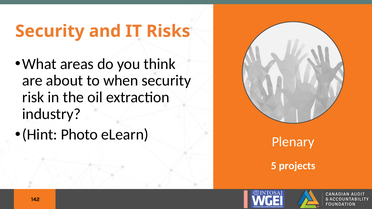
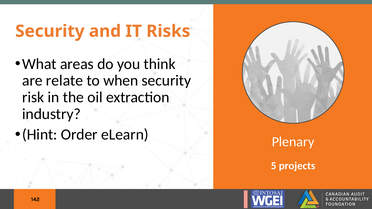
about: about -> relate (65, 81)
Photo: Photo -> Order (79, 135)
